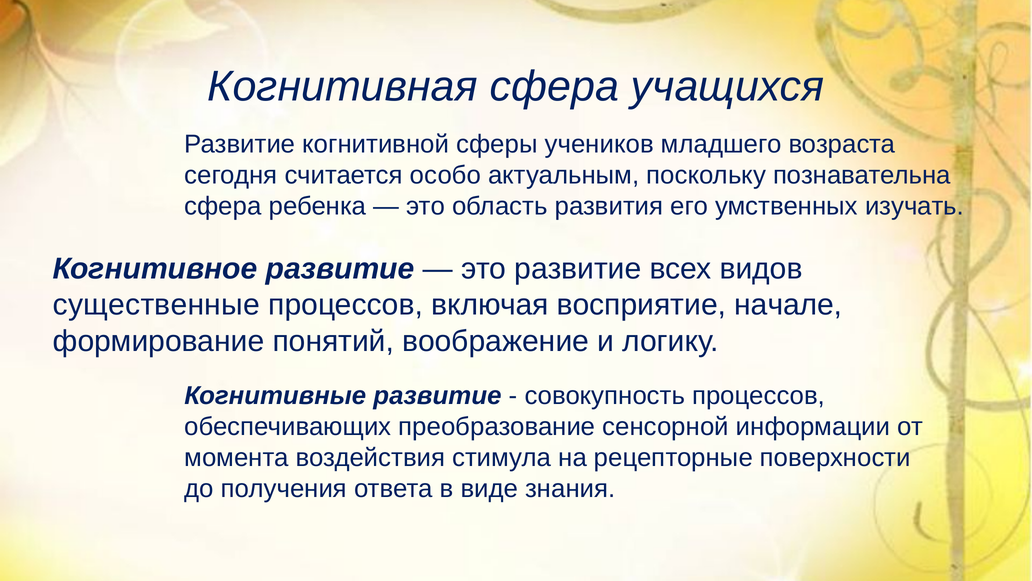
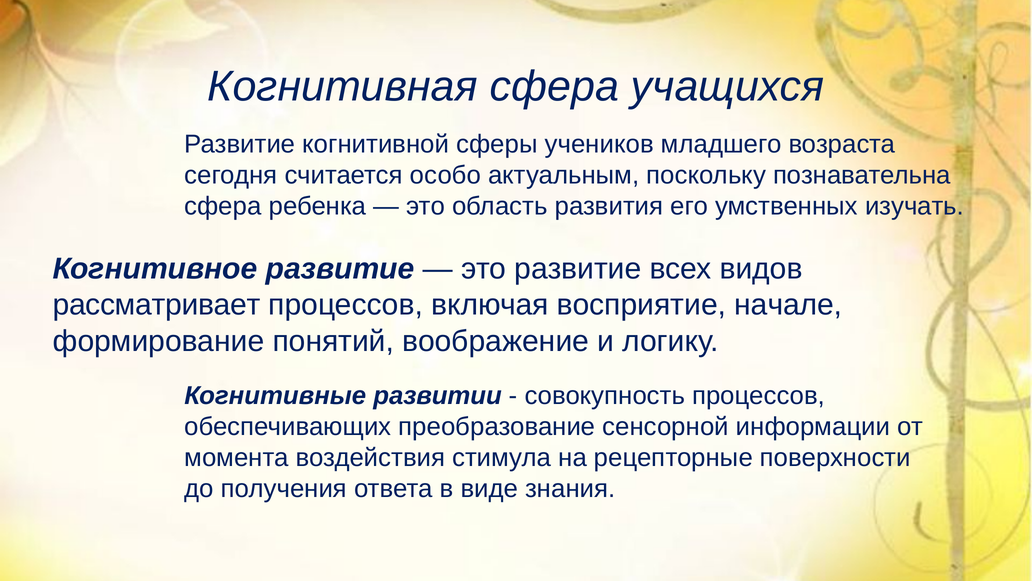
существенные: существенные -> рассматривает (157, 305)
Когнитивные развитие: развитие -> развитии (438, 396)
